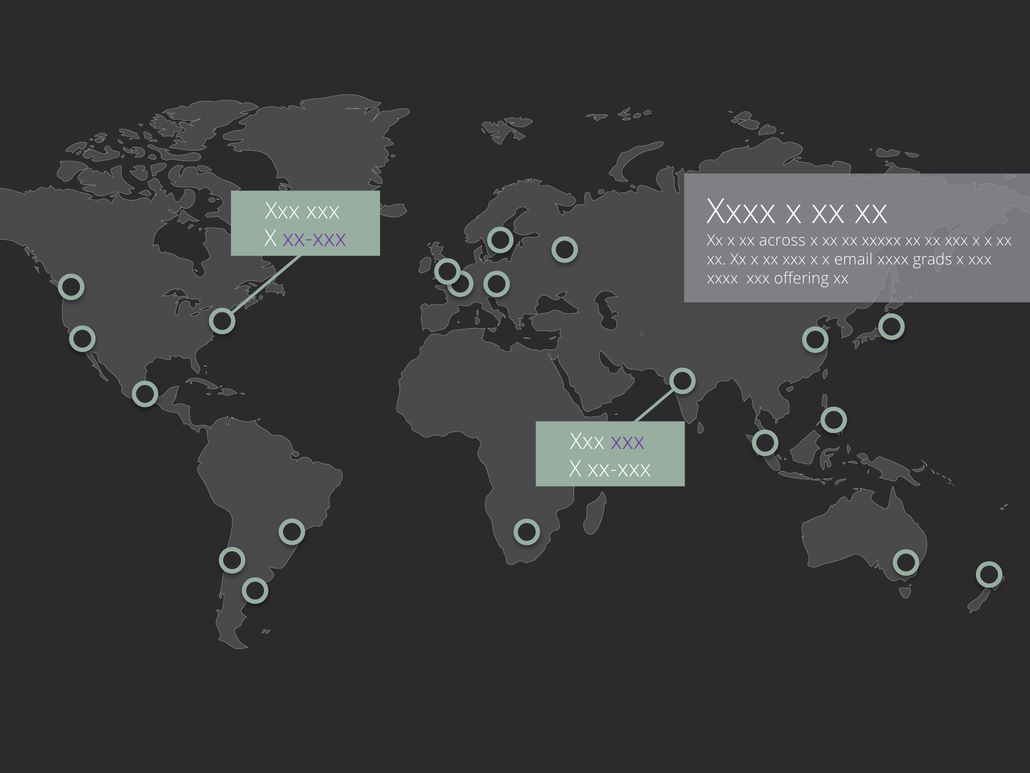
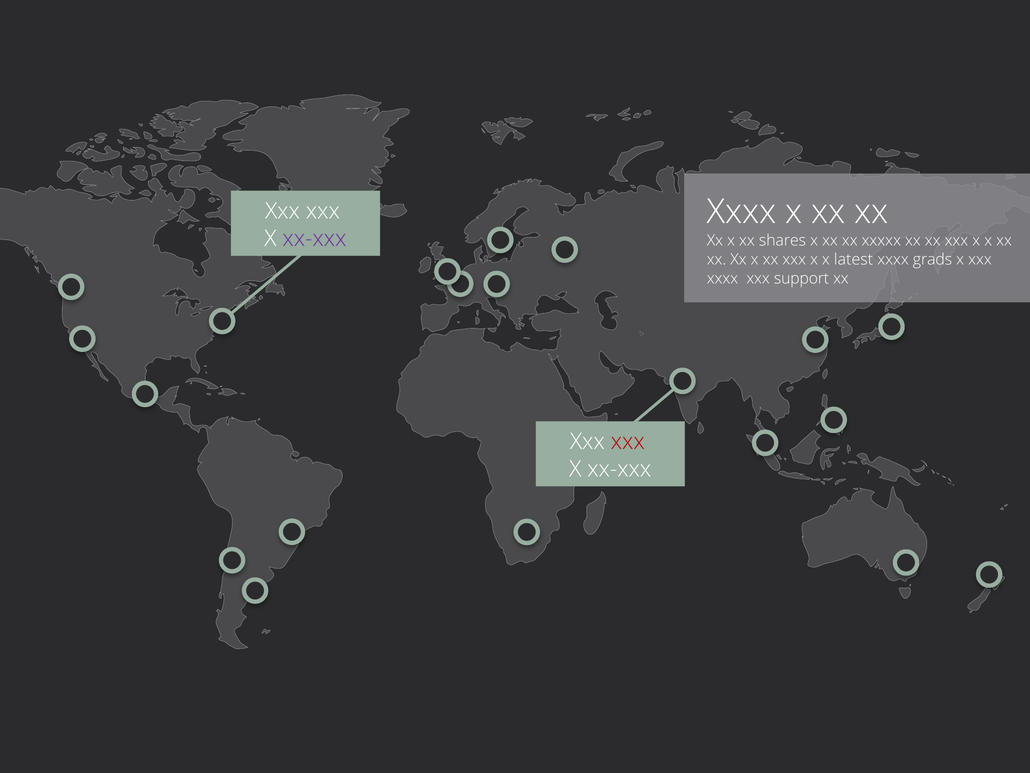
across: across -> shares (782, 241)
email: email -> latest (854, 259)
offering: offering -> support (802, 278)
xxx colour: purple -> red (628, 441)
